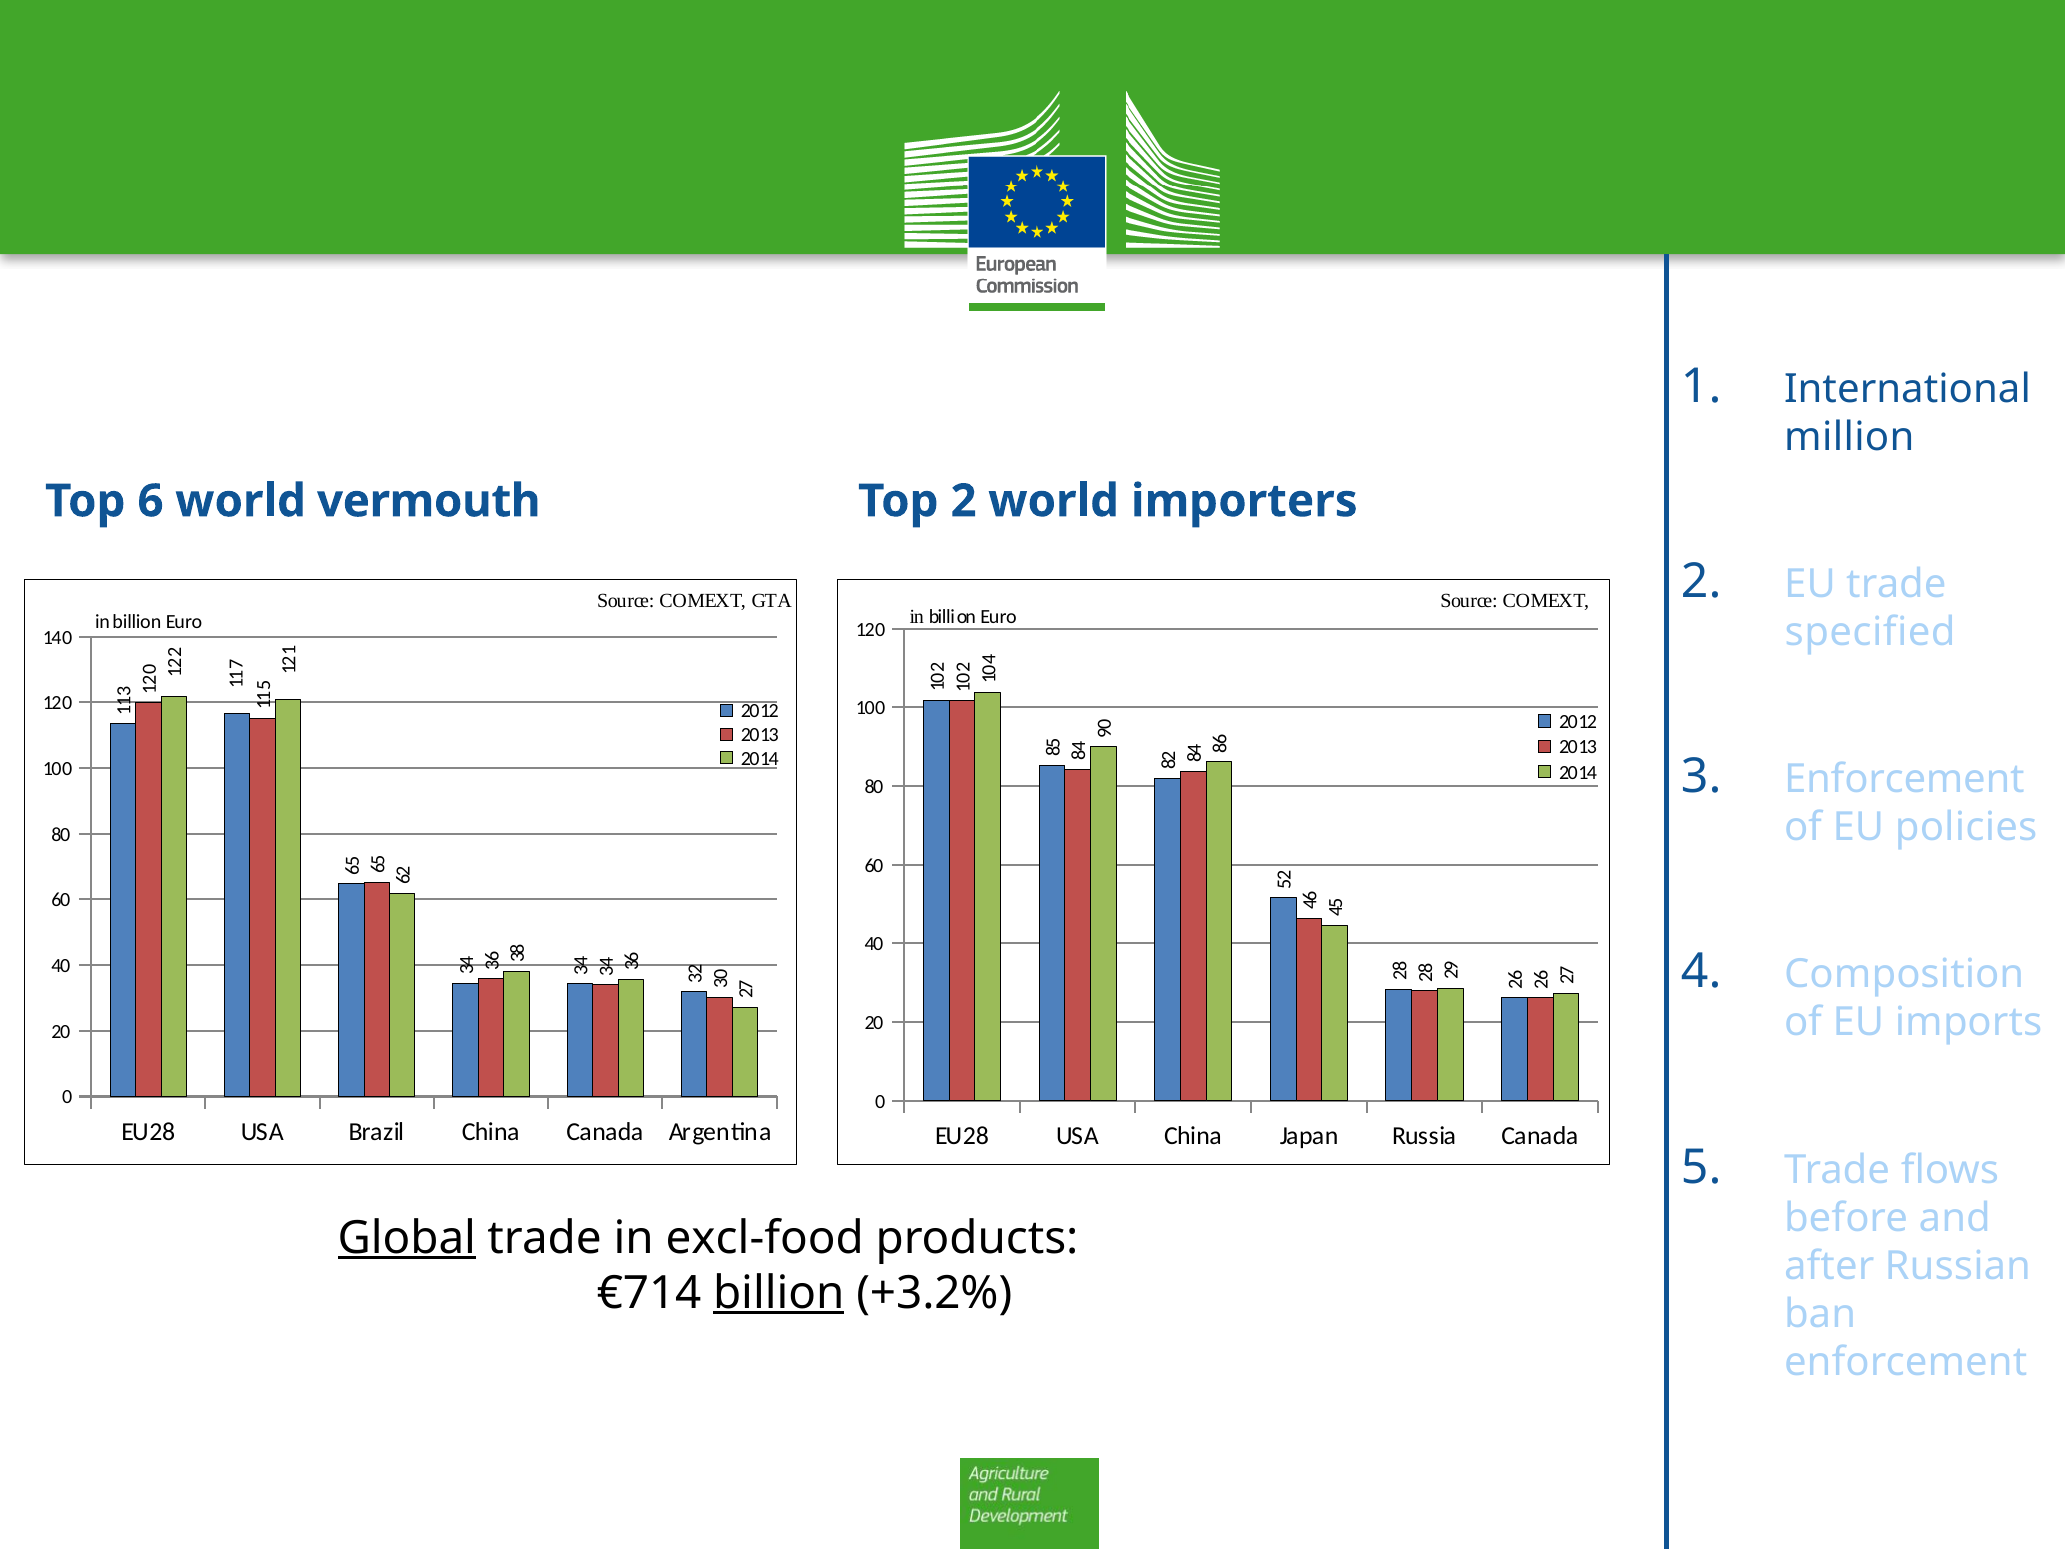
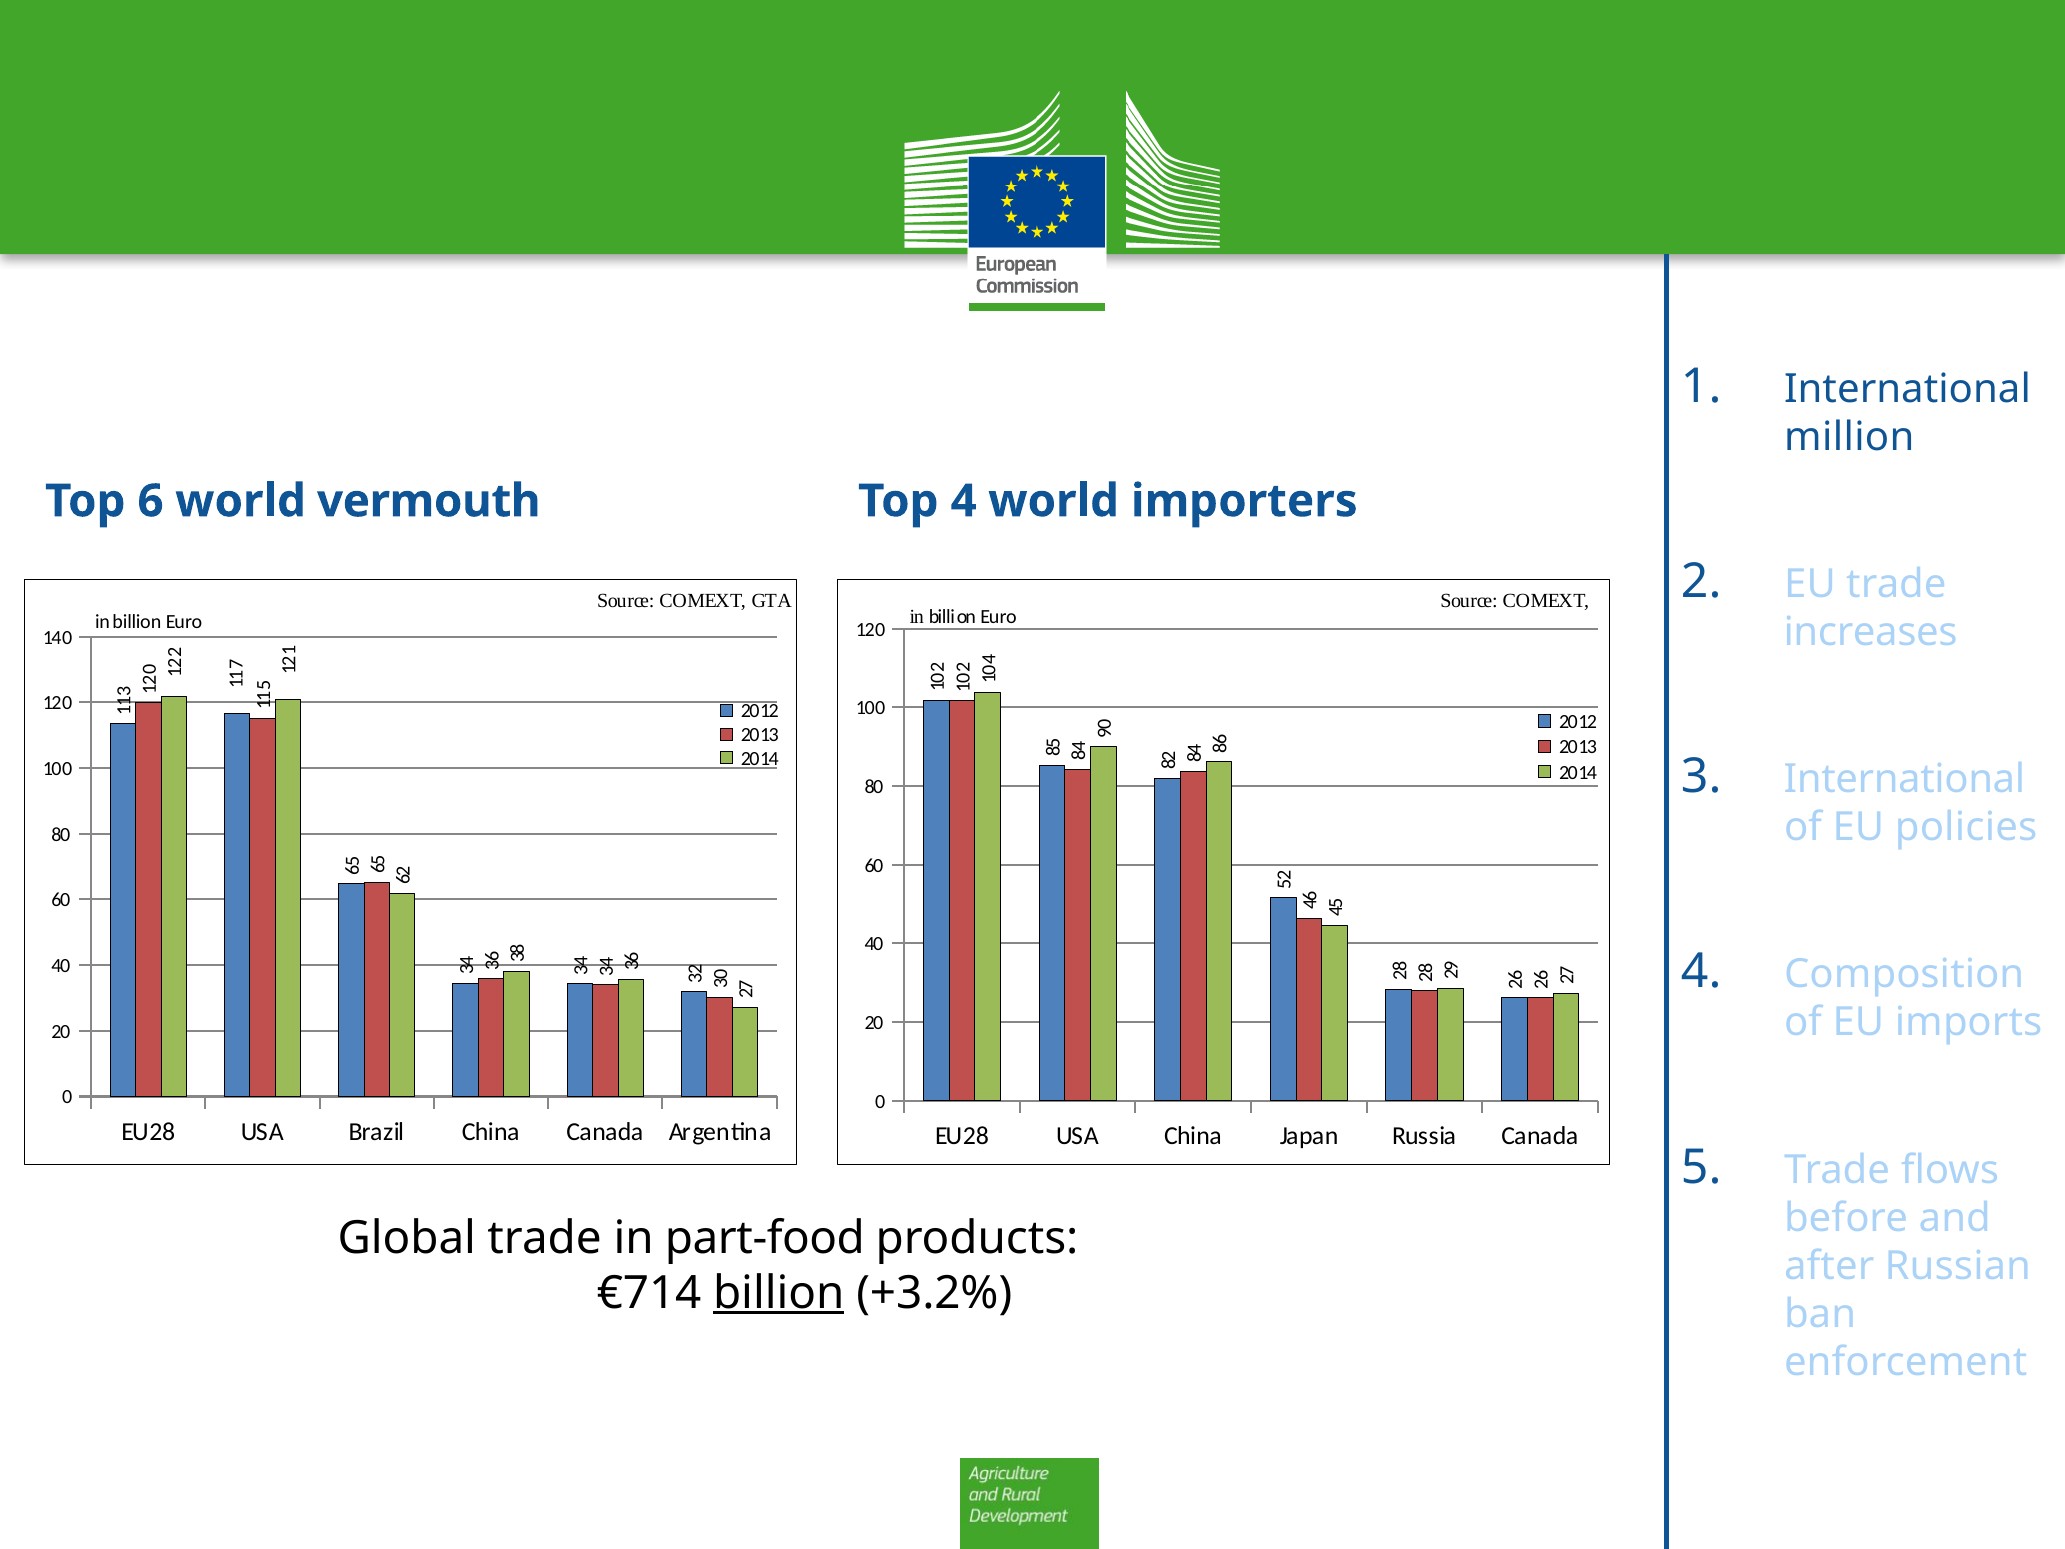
Top 2: 2 -> 4 (964, 501)
specified: specified -> increases (1871, 632)
Enforcement: Enforcement -> International (1904, 779)
Global underline: present -> none (407, 1238)
excl-food: excl-food -> part-food (765, 1238)
